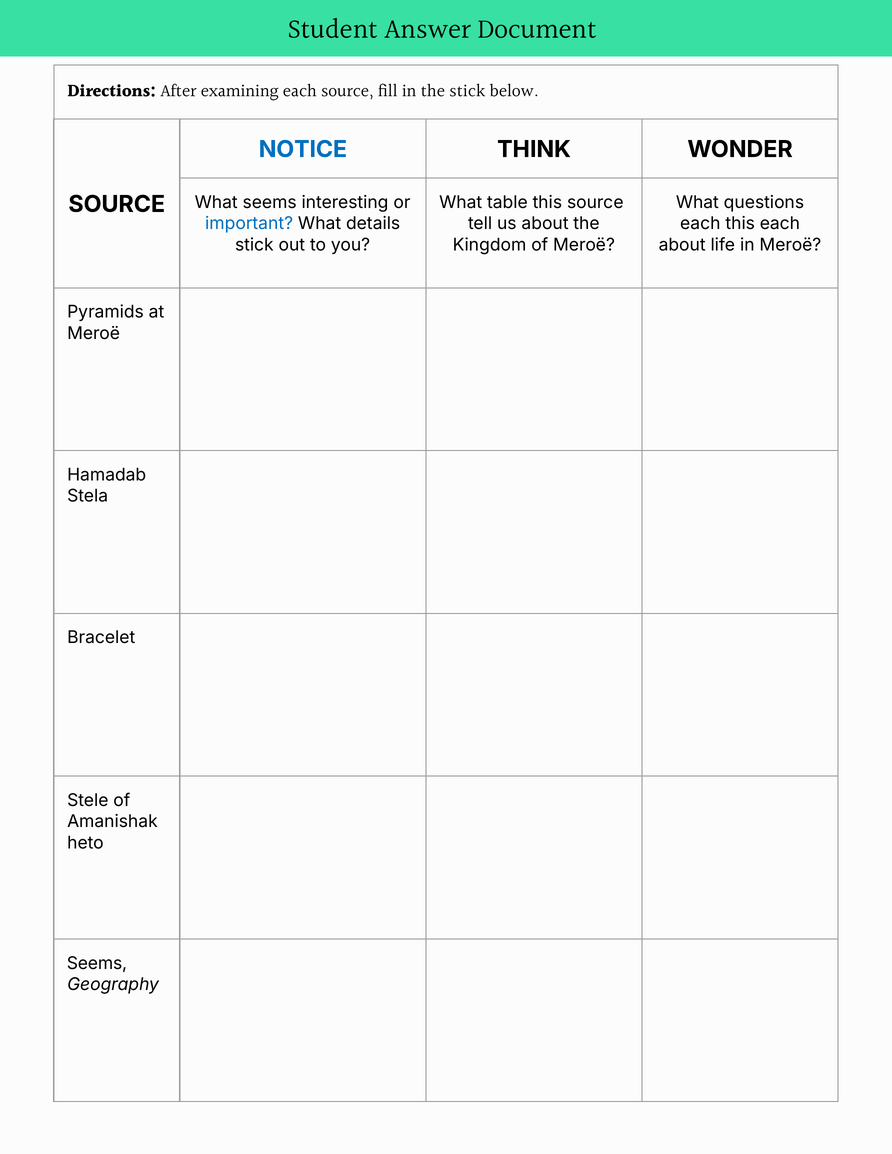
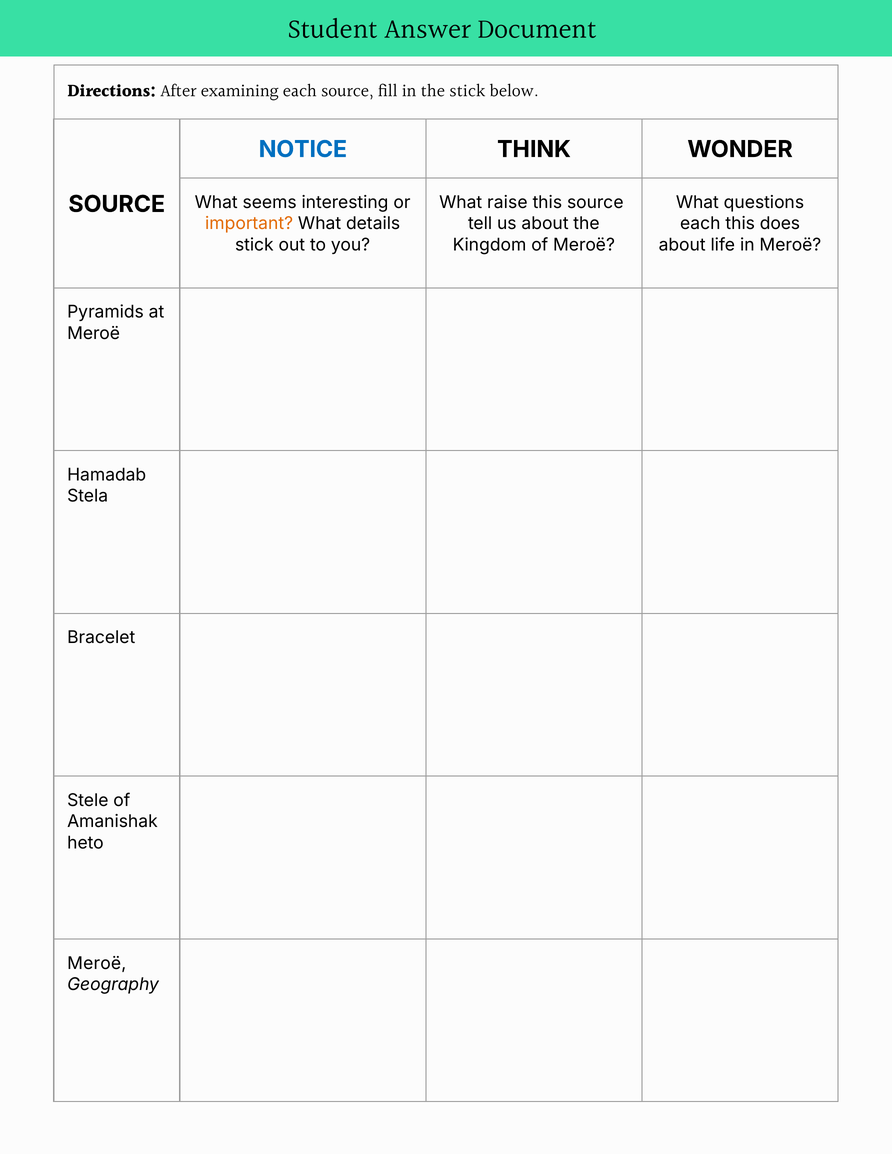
table: table -> raise (507, 203)
important colour: blue -> orange (249, 224)
this each: each -> does (780, 224)
Seems: Seems -> Meroë (97, 964)
